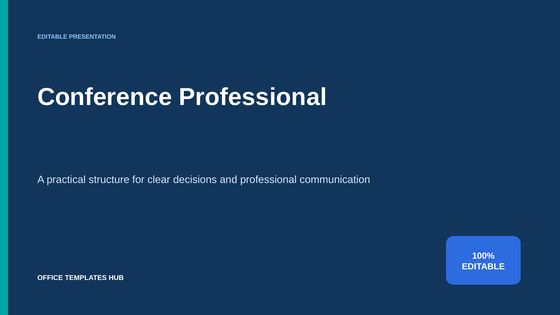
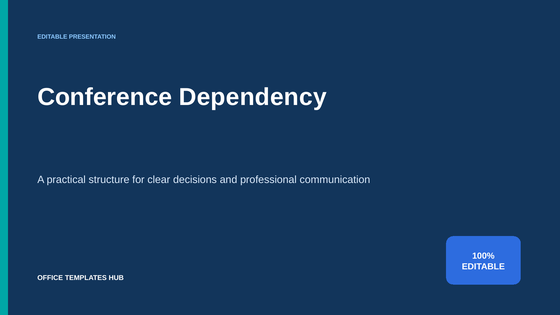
Conference Professional: Professional -> Dependency (253, 97)
